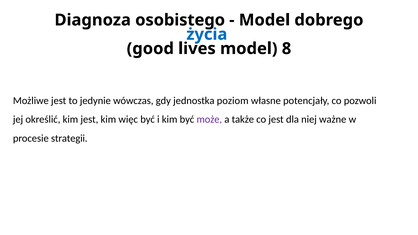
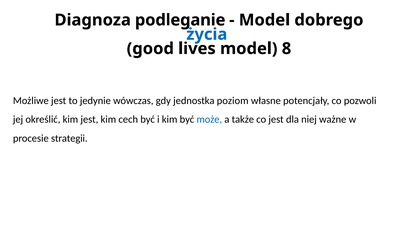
osobistego: osobistego -> podleganie (180, 20)
więc: więc -> cech (128, 120)
może colour: purple -> blue (209, 120)
